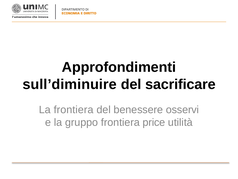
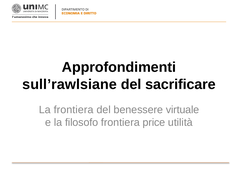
sull’diminuire: sull’diminuire -> sull’rawlsiane (70, 84)
osservi: osservi -> virtuale (183, 109)
gruppo: gruppo -> filosofo (82, 122)
